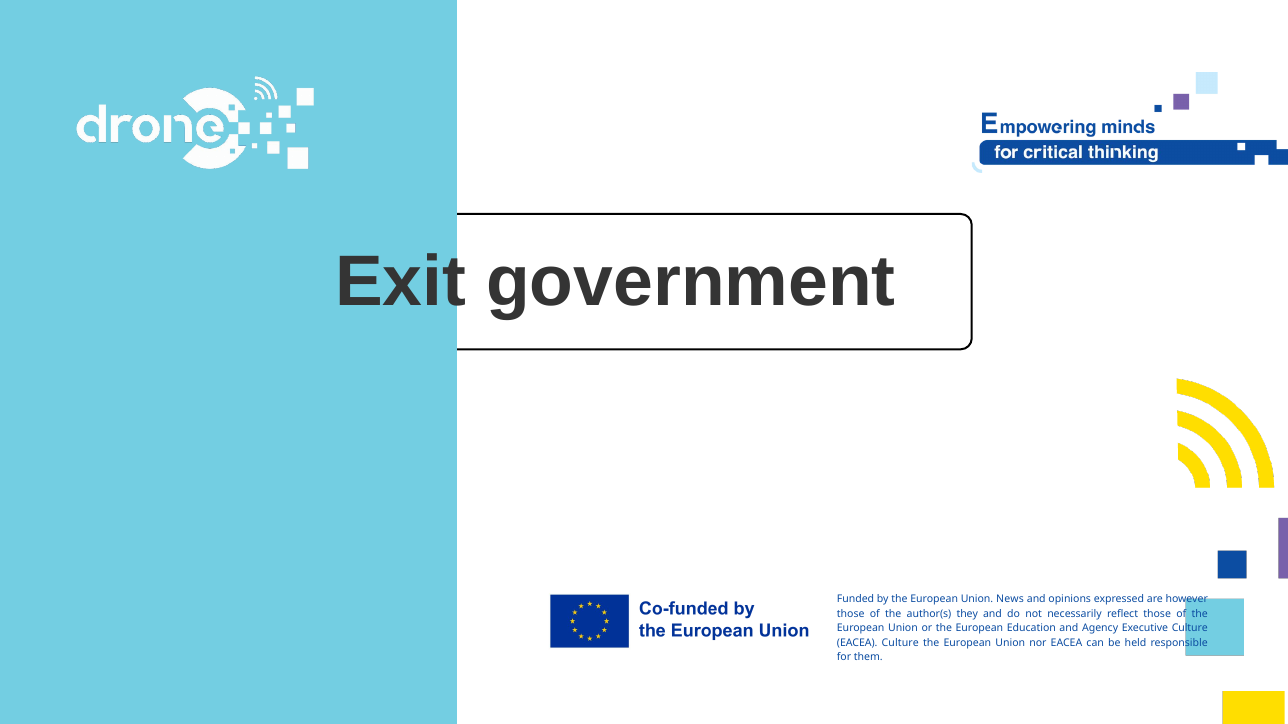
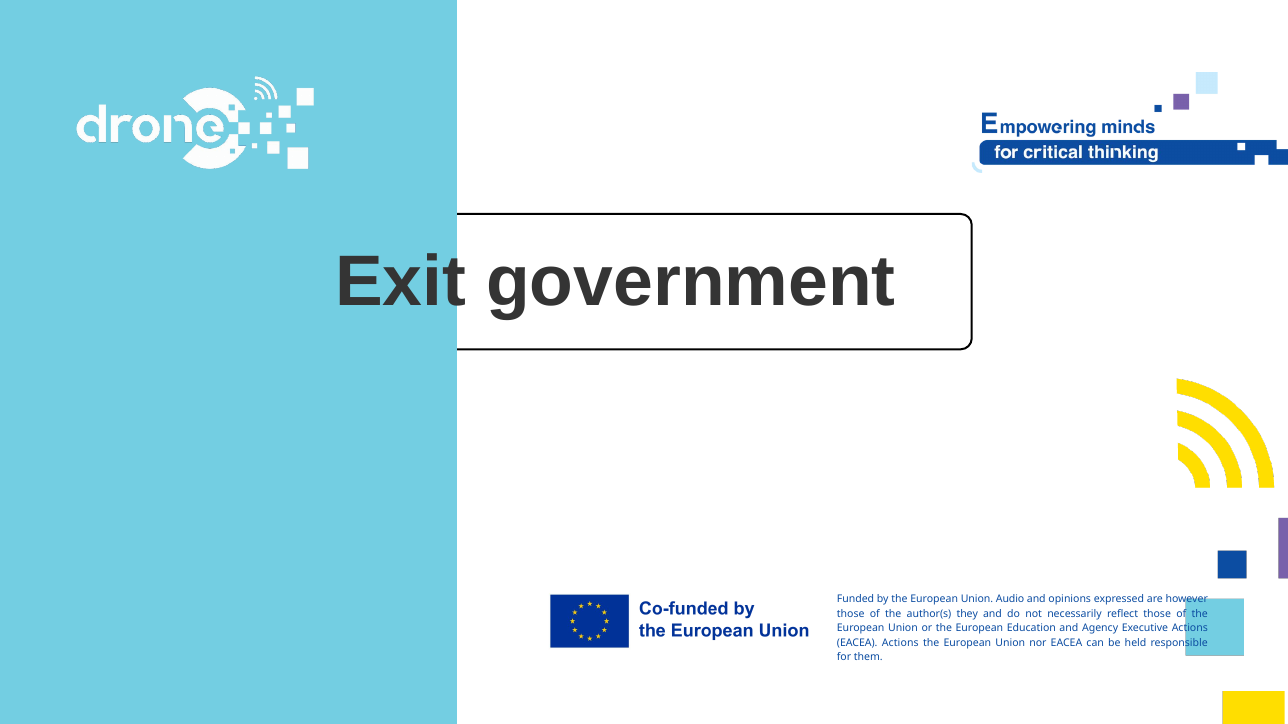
News: News -> Audio (1010, 599)
Executive Culture: Culture -> Actions (1190, 629)
EACEA Culture: Culture -> Actions (900, 643)
